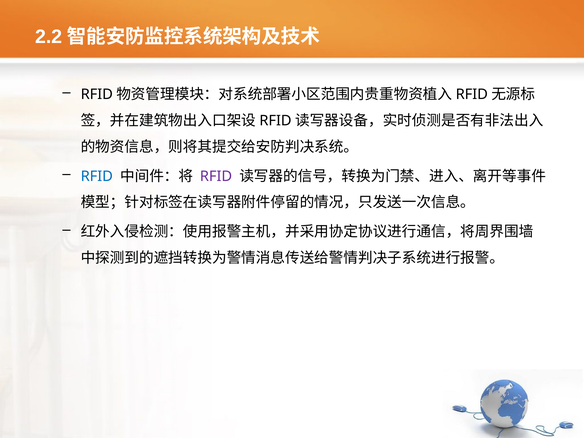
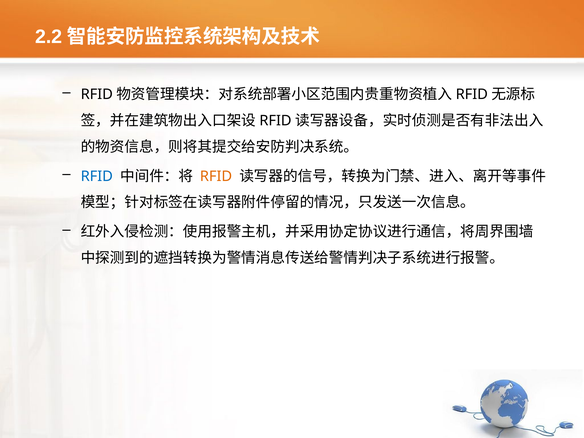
RFID colour: purple -> orange (216, 176)
